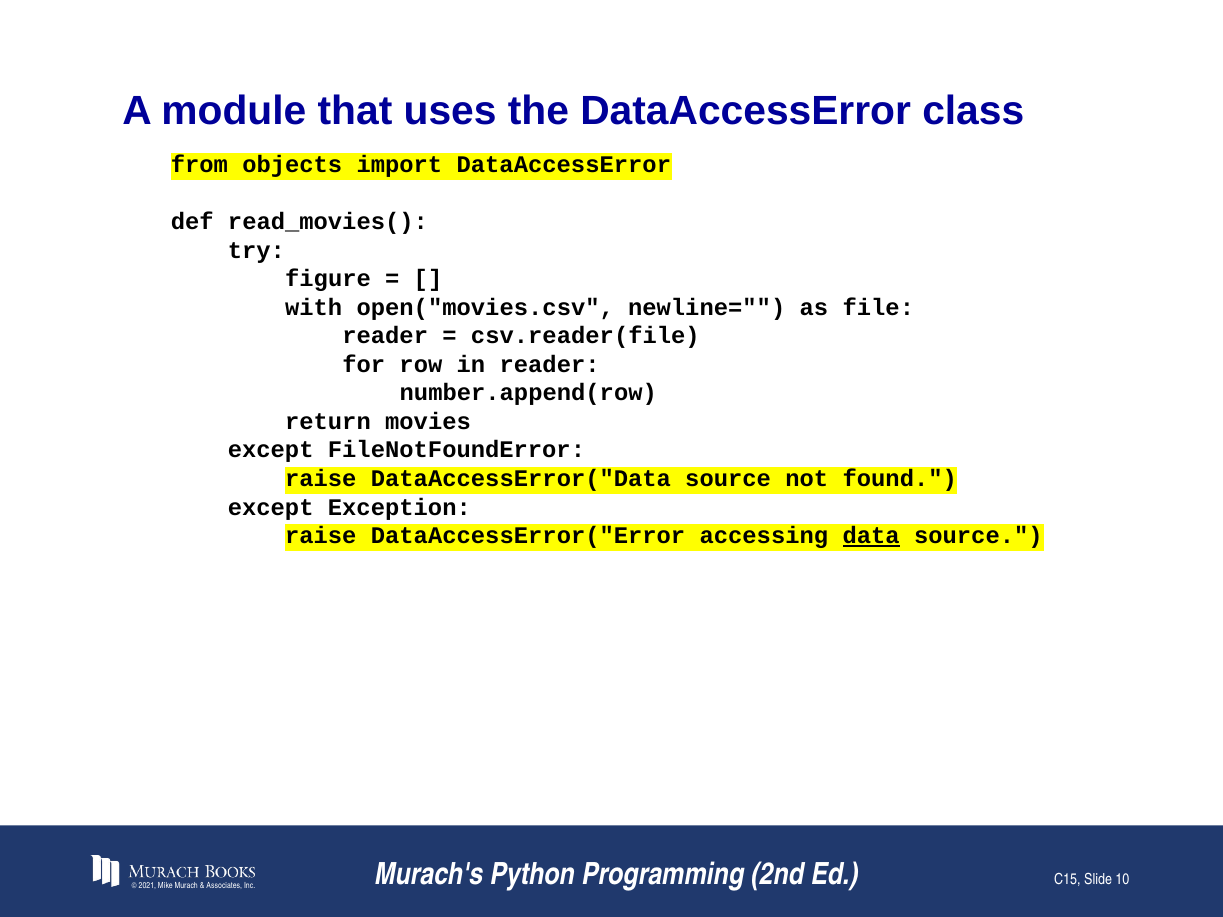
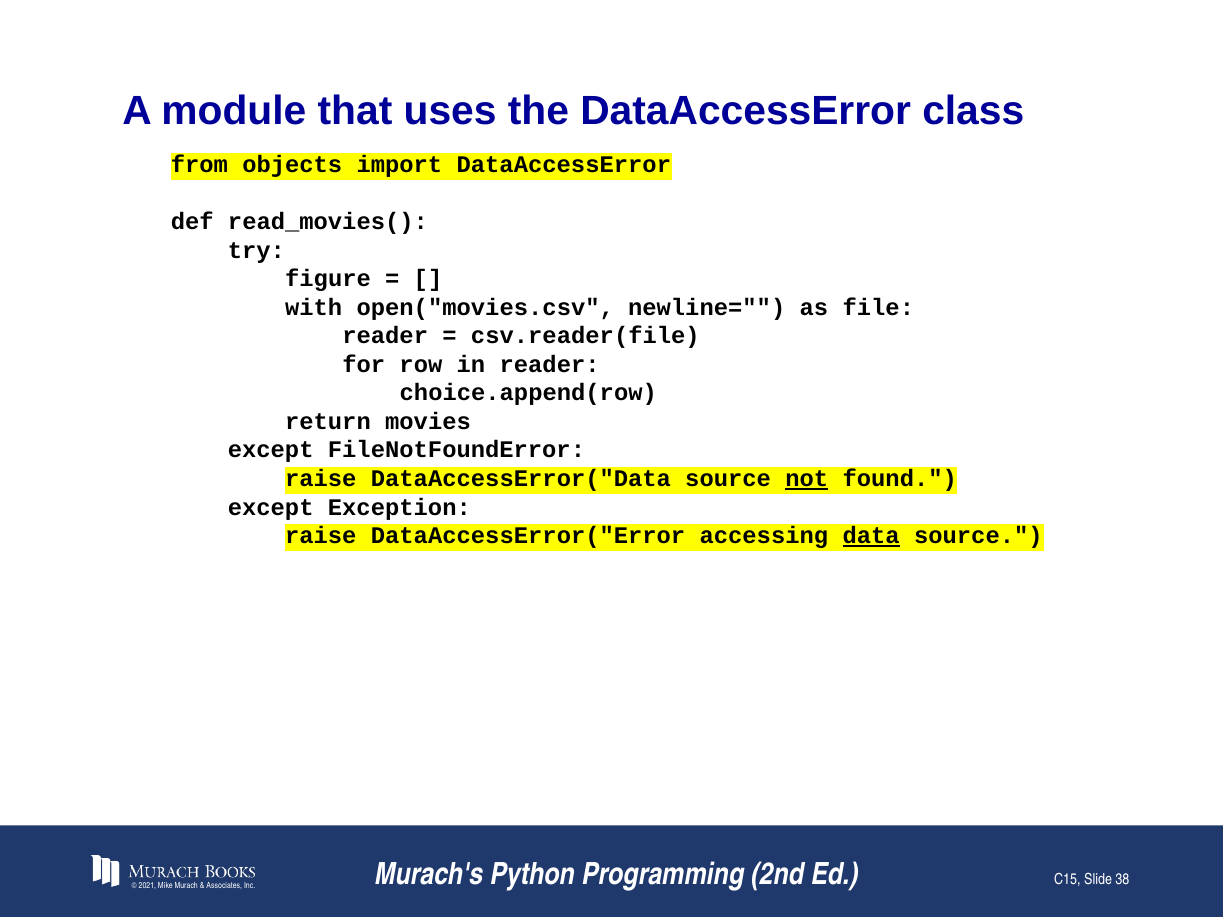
number.append(row: number.append(row -> choice.append(row (528, 393)
not underline: none -> present (807, 479)
10: 10 -> 38 (1122, 880)
